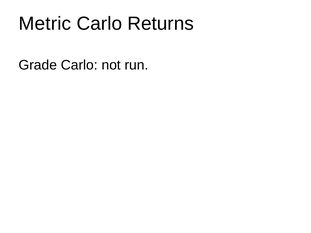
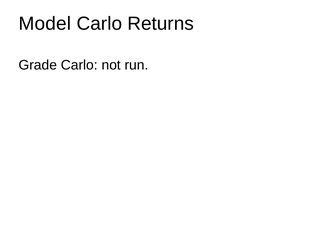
Metric: Metric -> Model (45, 24)
